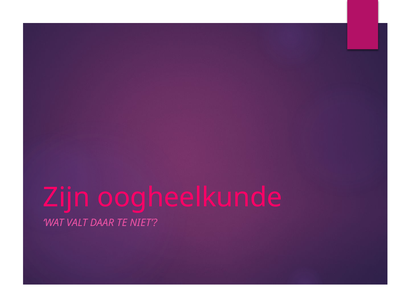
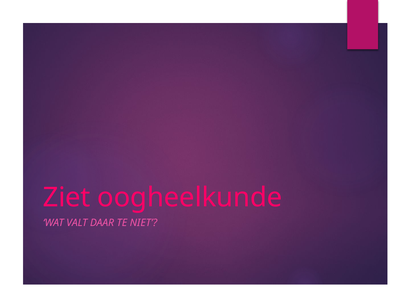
Zijn: Zijn -> Ziet (67, 198)
